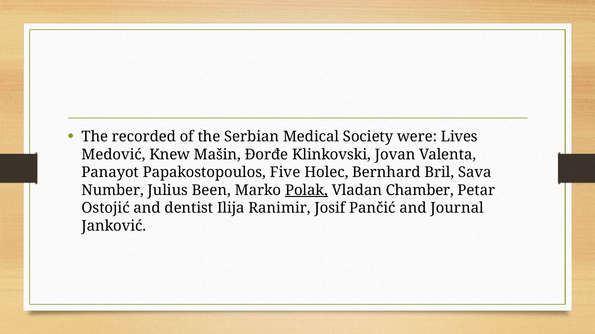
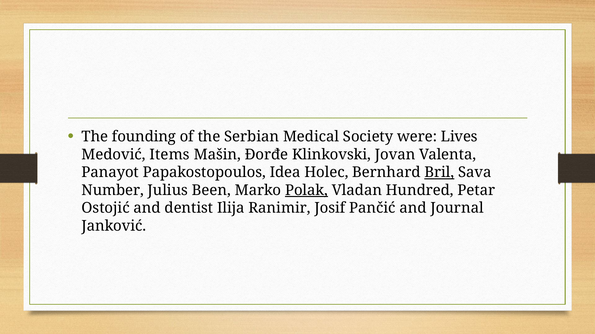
recorded: recorded -> founding (144, 137)
Knew: Knew -> Items (170, 155)
Five: Five -> Idea (285, 173)
Bril underline: none -> present (439, 173)
Chamber: Chamber -> Hundred (420, 191)
